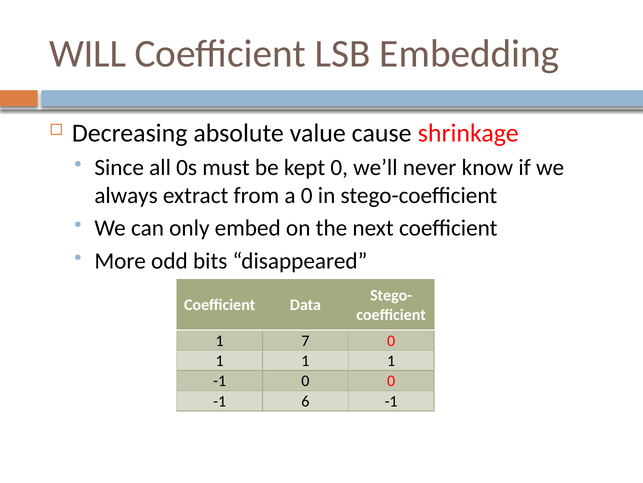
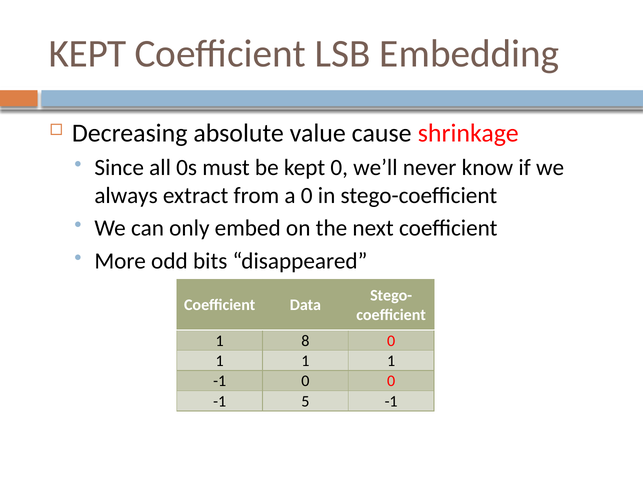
WILL: WILL -> KEPT (88, 54)
7: 7 -> 8 (305, 340)
6: 6 -> 5 (305, 401)
